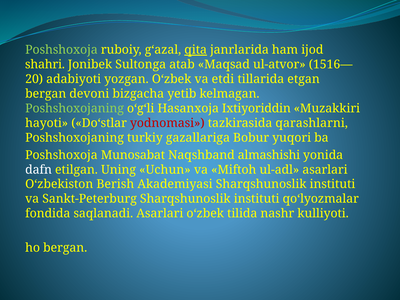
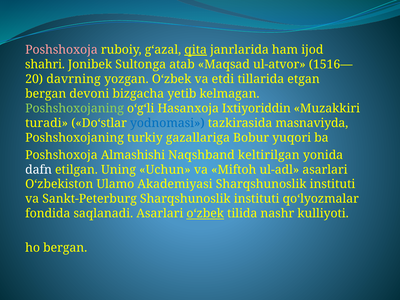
Poshshoxoja colour: light green -> pink (61, 50)
adabiyoti: adabiyoti -> davrning (74, 79)
hayoti: hayoti -> turadi (47, 123)
yodnomasi colour: red -> blue (167, 123)
qarashlarni: qarashlarni -> masnaviyda (312, 123)
Munosabat: Munosabat -> Almashishi (133, 155)
almashishi: almashishi -> keltirilgan (269, 155)
Berish: Berish -> Ulamo (115, 184)
o‘zbek underline: none -> present (205, 214)
